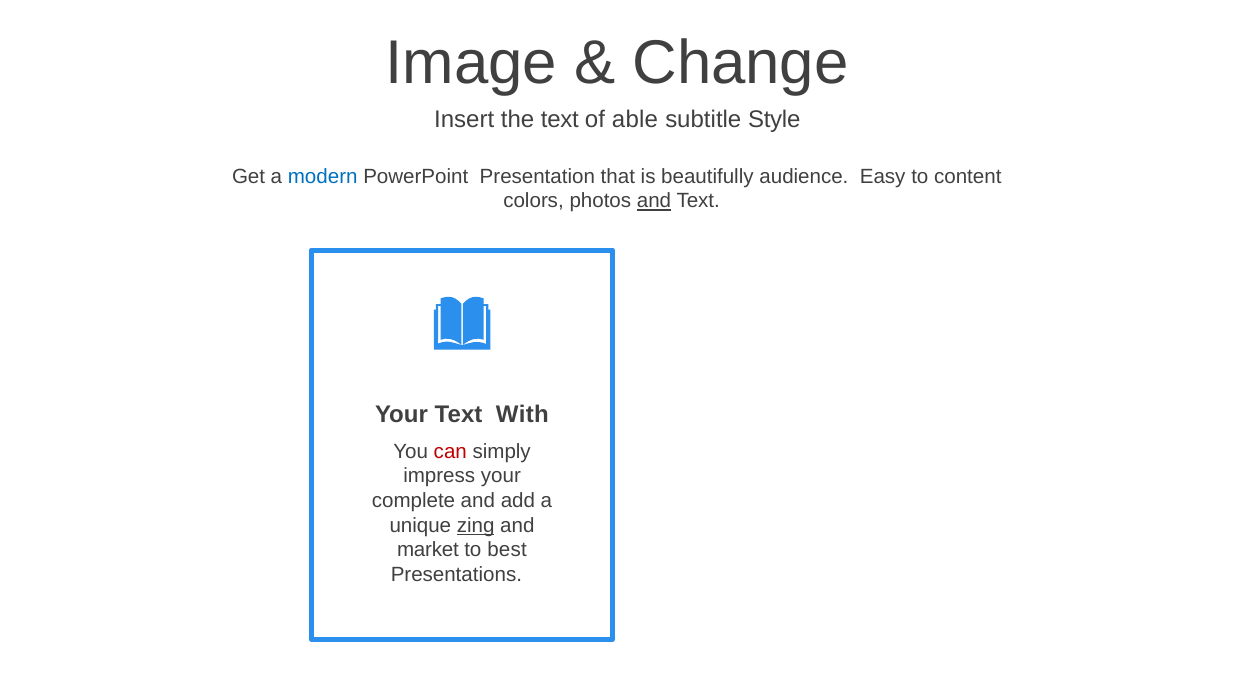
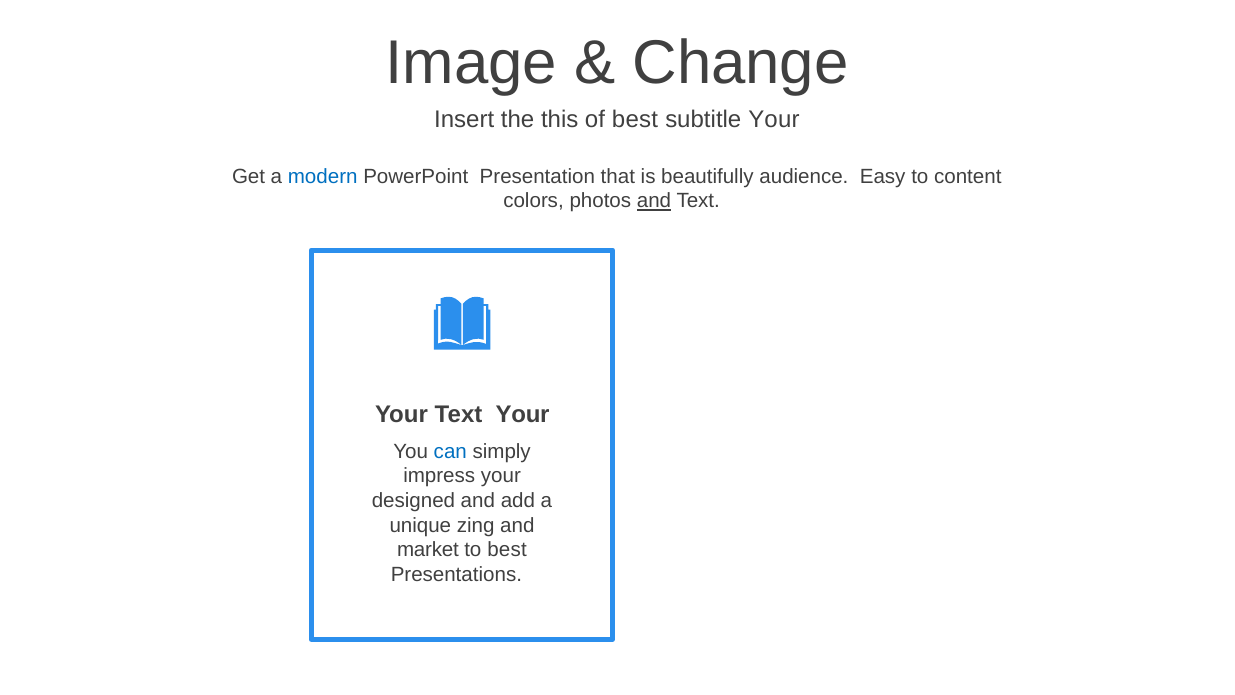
the text: text -> this (560, 119)
of able: able -> best (635, 119)
subtitle Style: Style -> Your (774, 119)
Text With: With -> Your (523, 414)
can colour: red -> blue (450, 451)
complete: complete -> designed (413, 500)
zing underline: present -> none (476, 525)
